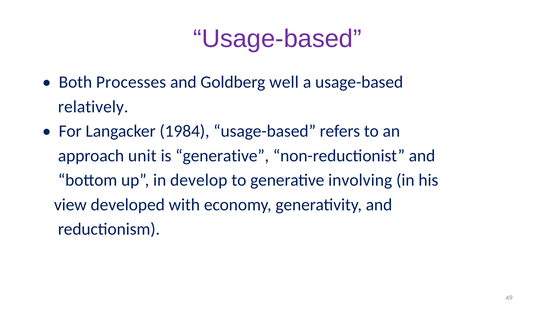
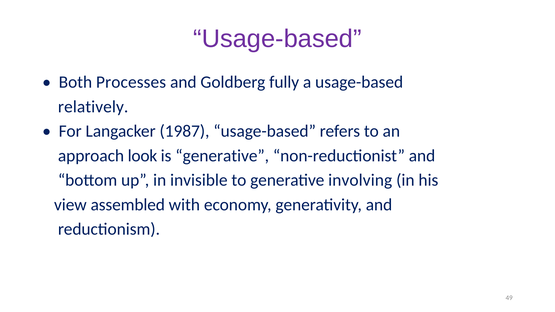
well: well -> fully (284, 82)
1984: 1984 -> 1987 (185, 131)
unit: unit -> look (142, 156)
develop: develop -> invisible (199, 180)
developed: developed -> assembled (128, 205)
